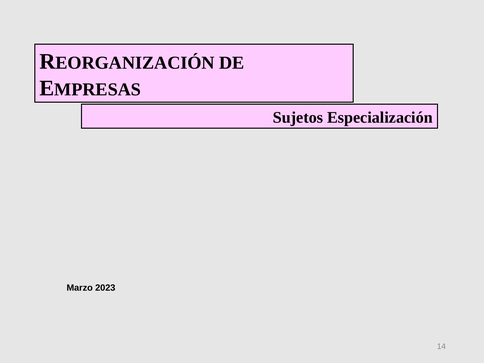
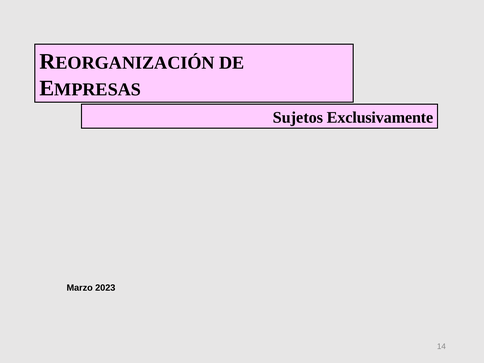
Especialización: Especialización -> Exclusivamente (380, 117)
